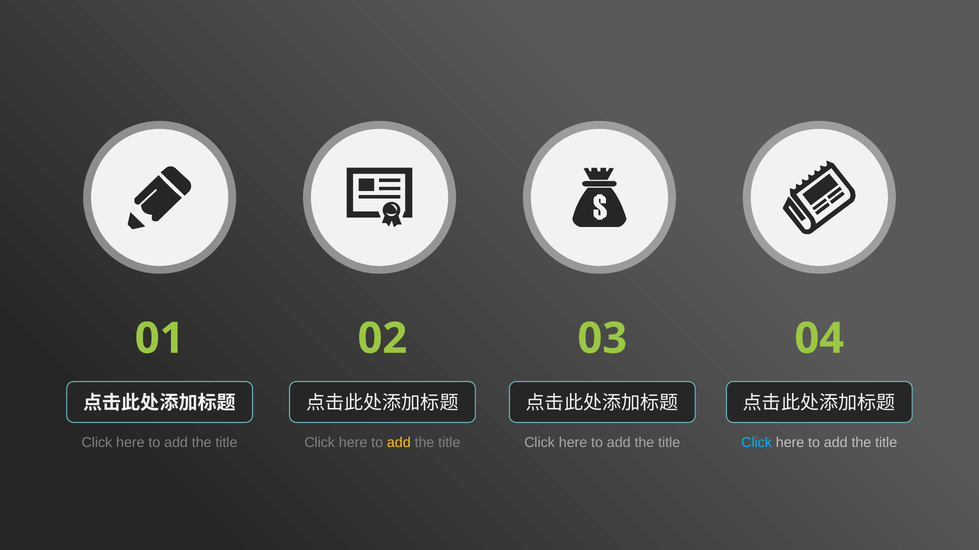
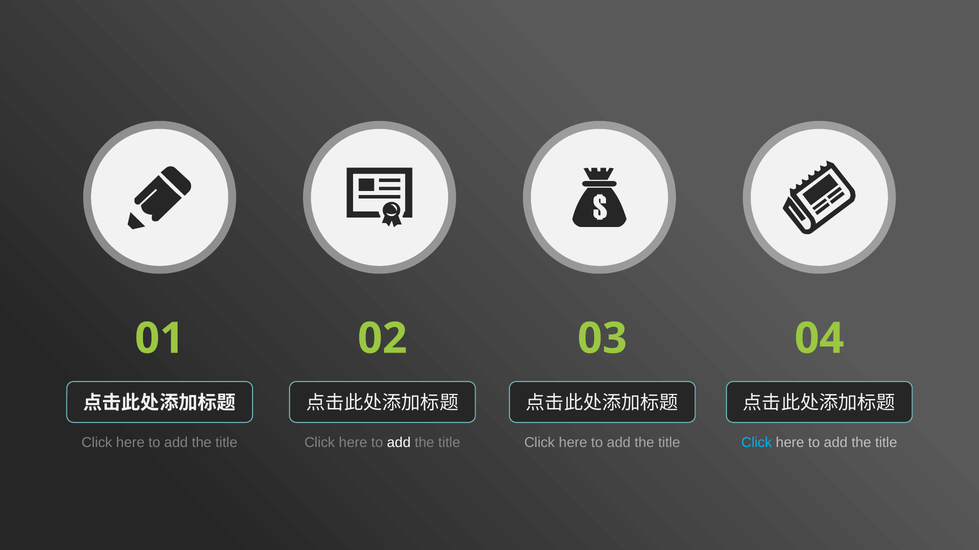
add colour: yellow -> white (399, 443)
